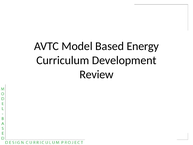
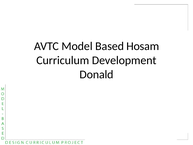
Energy: Energy -> Hosam (143, 46)
Review: Review -> Donald (97, 74)
